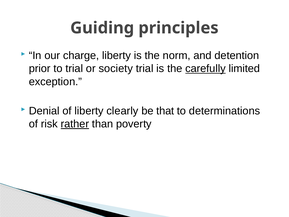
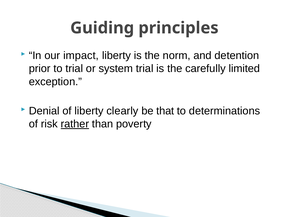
charge: charge -> impact (81, 56)
society: society -> system (116, 69)
carefully underline: present -> none (205, 69)
